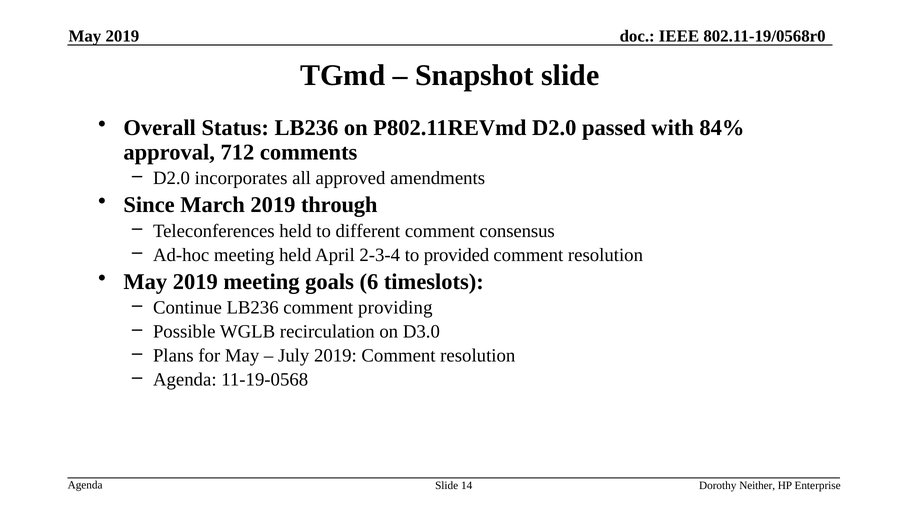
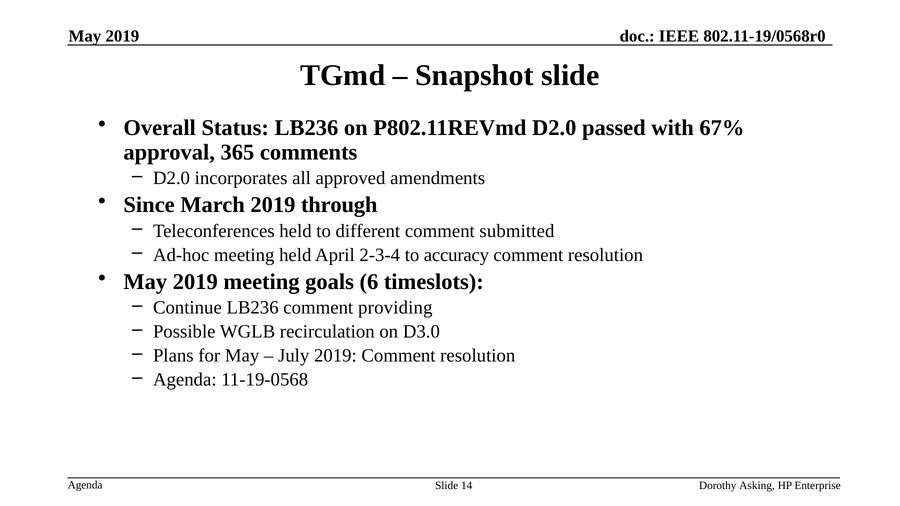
84%: 84% -> 67% (722, 128)
712: 712 -> 365 (237, 152)
consensus: consensus -> submitted (517, 231)
provided: provided -> accuracy (456, 255)
Neither: Neither -> Asking (757, 486)
